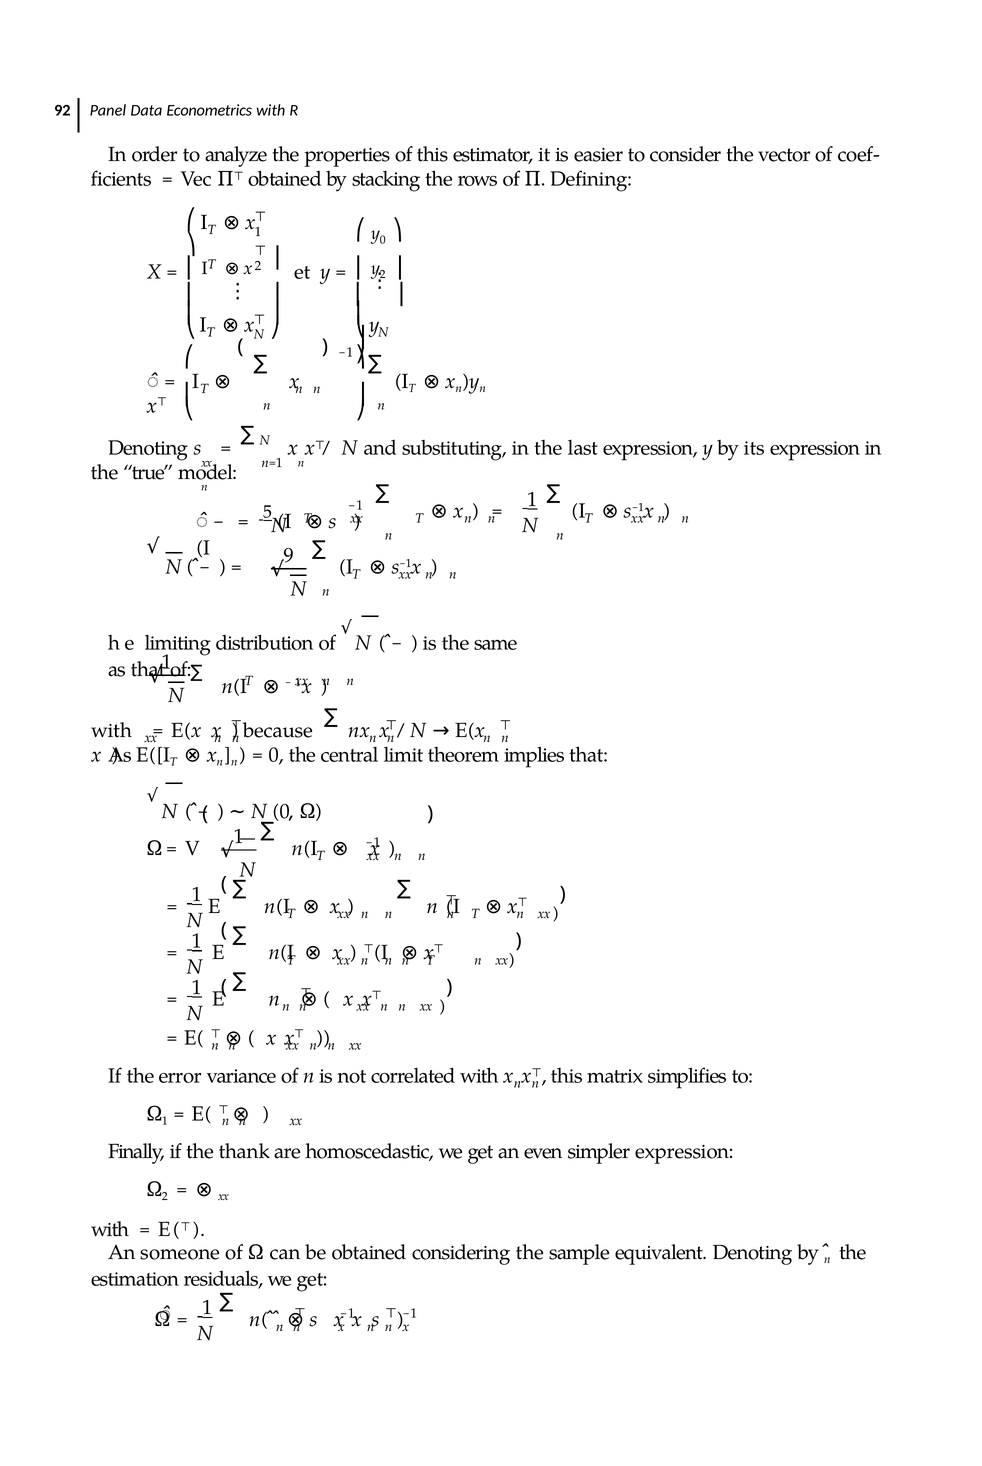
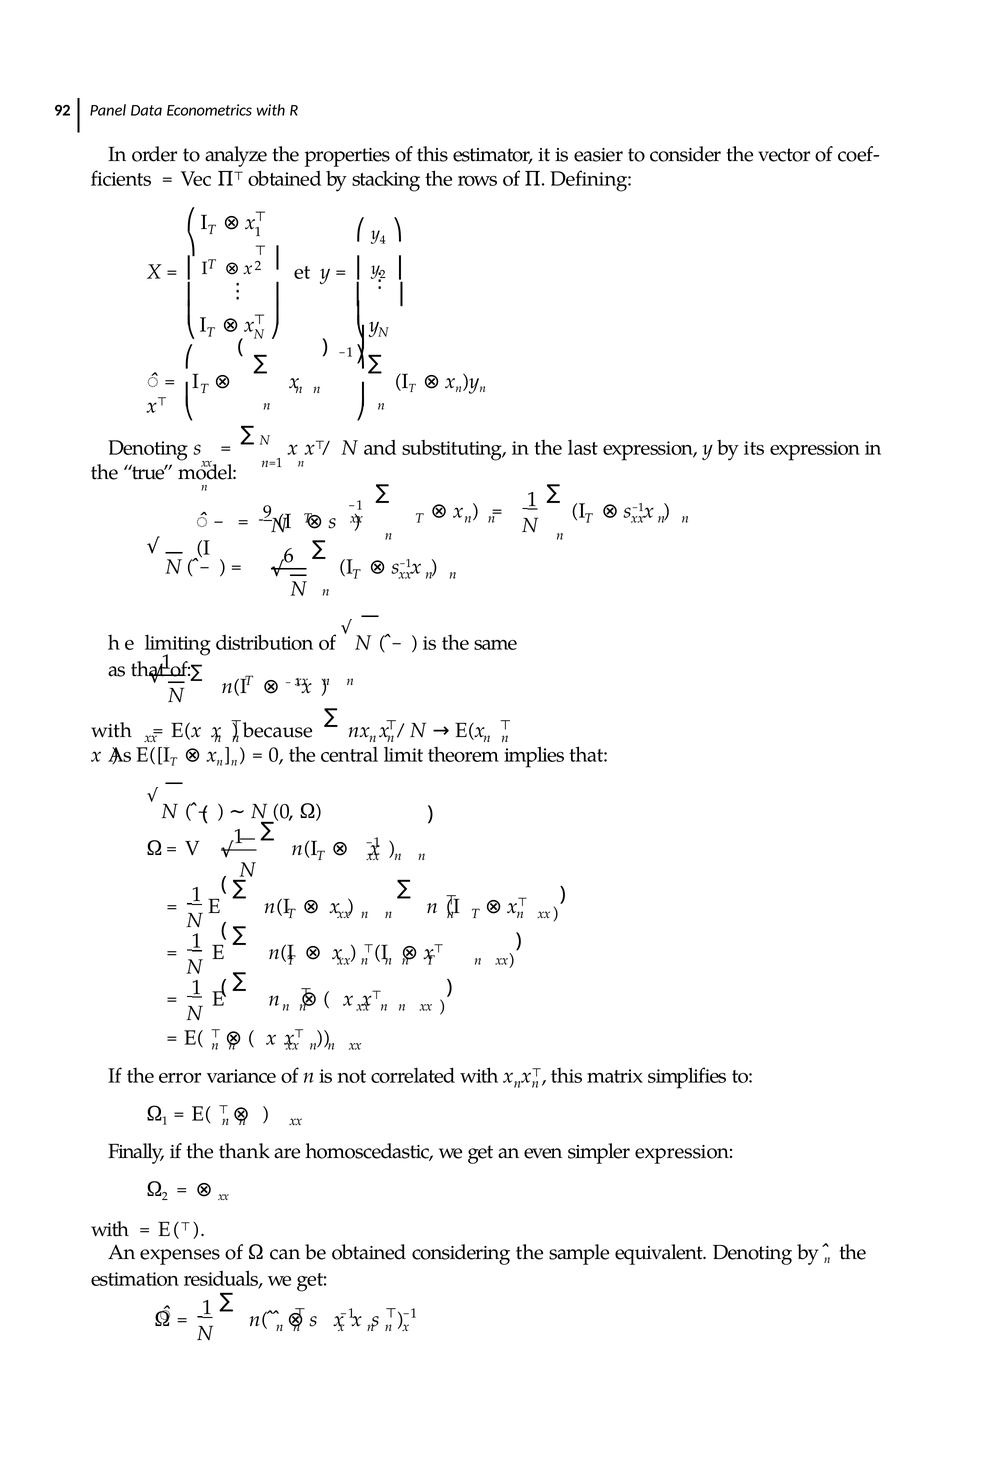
y 0: 0 -> 4 (383, 240)
5: 5 -> 9 (268, 512)
9: 9 -> 6 (289, 556)
someone: someone -> expenses (180, 1253)
